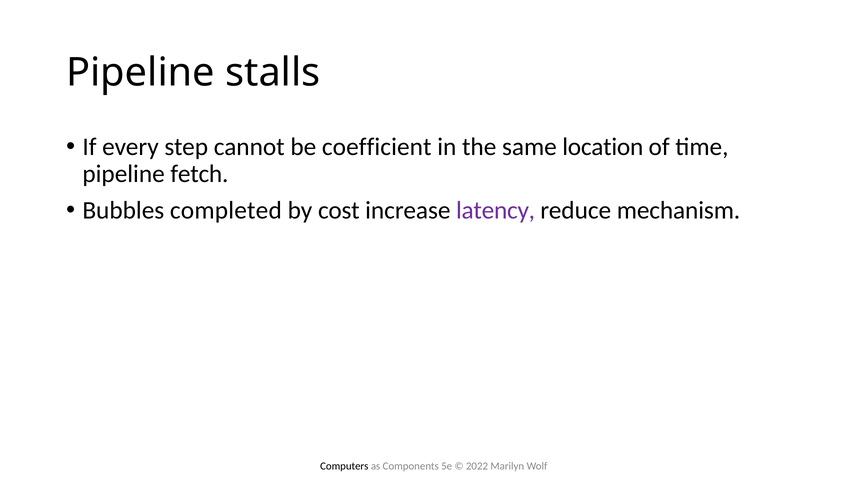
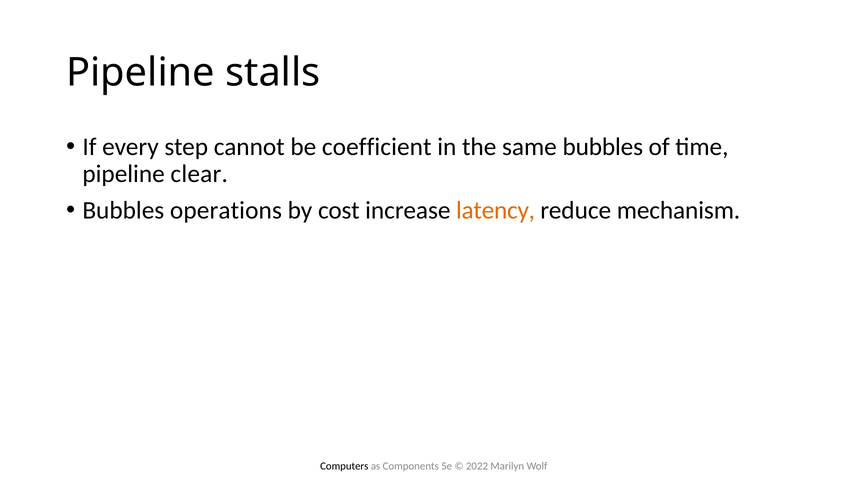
same location: location -> bubbles (603, 147)
fetch: fetch -> clear (199, 174)
completed: completed -> operations (226, 210)
latency colour: purple -> orange (496, 210)
